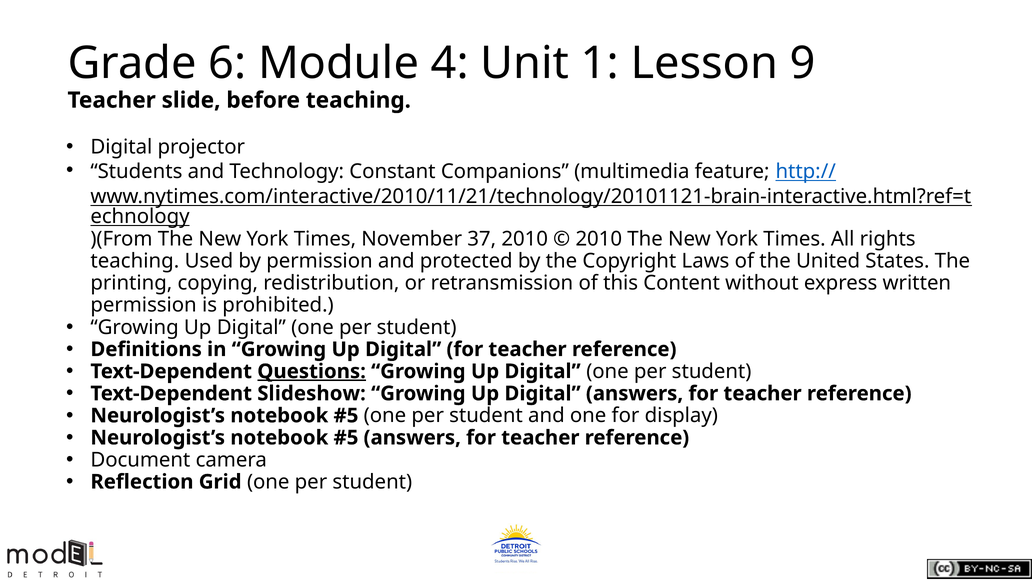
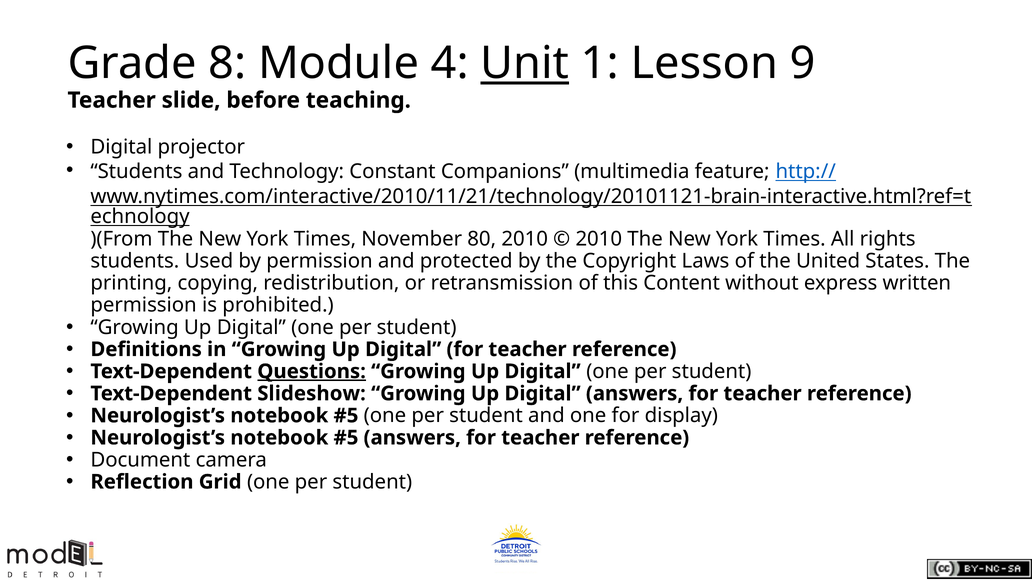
6: 6 -> 8 (227, 63)
Unit underline: none -> present (525, 63)
37: 37 -> 80 (482, 239)
teaching: teaching -> students (135, 261)
